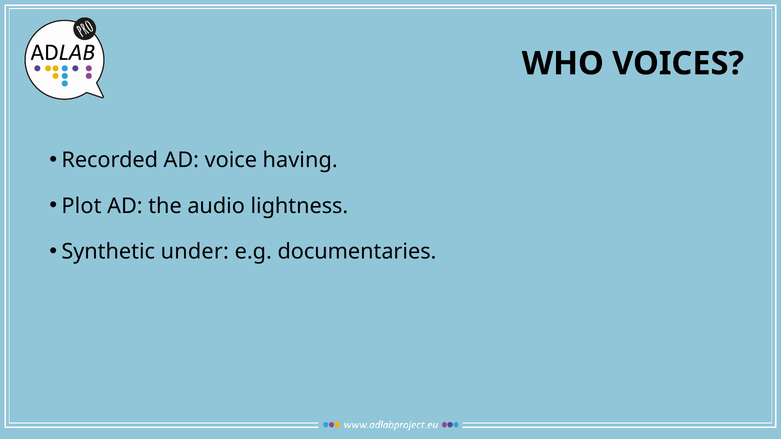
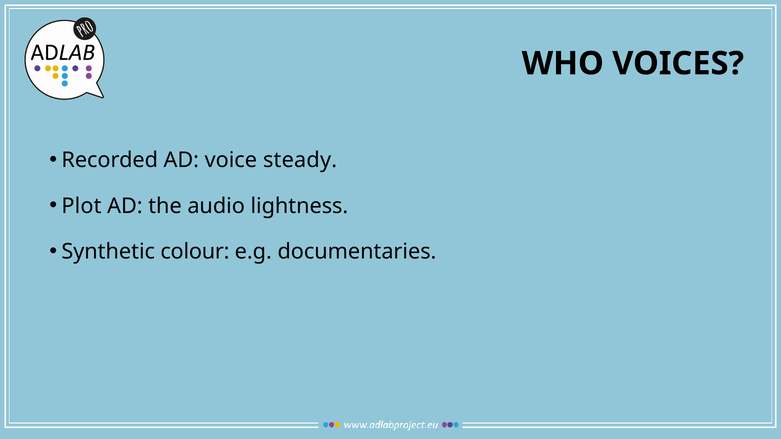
having: having -> steady (300, 160)
under: under -> colour (195, 252)
